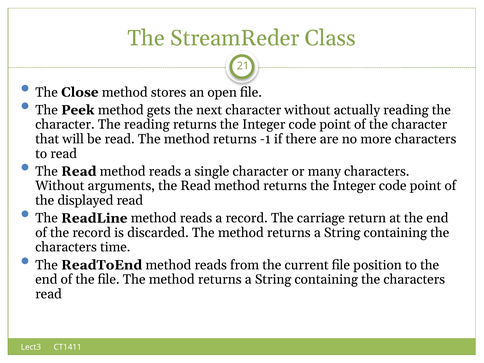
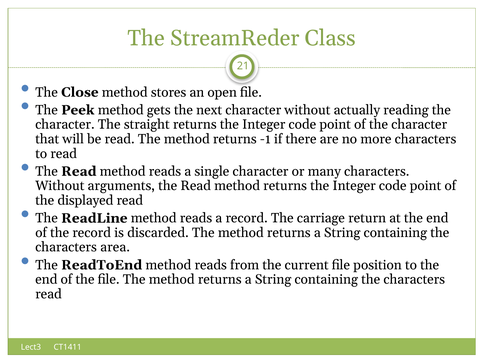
The reading: reading -> straight (147, 125)
time: time -> area (115, 247)
